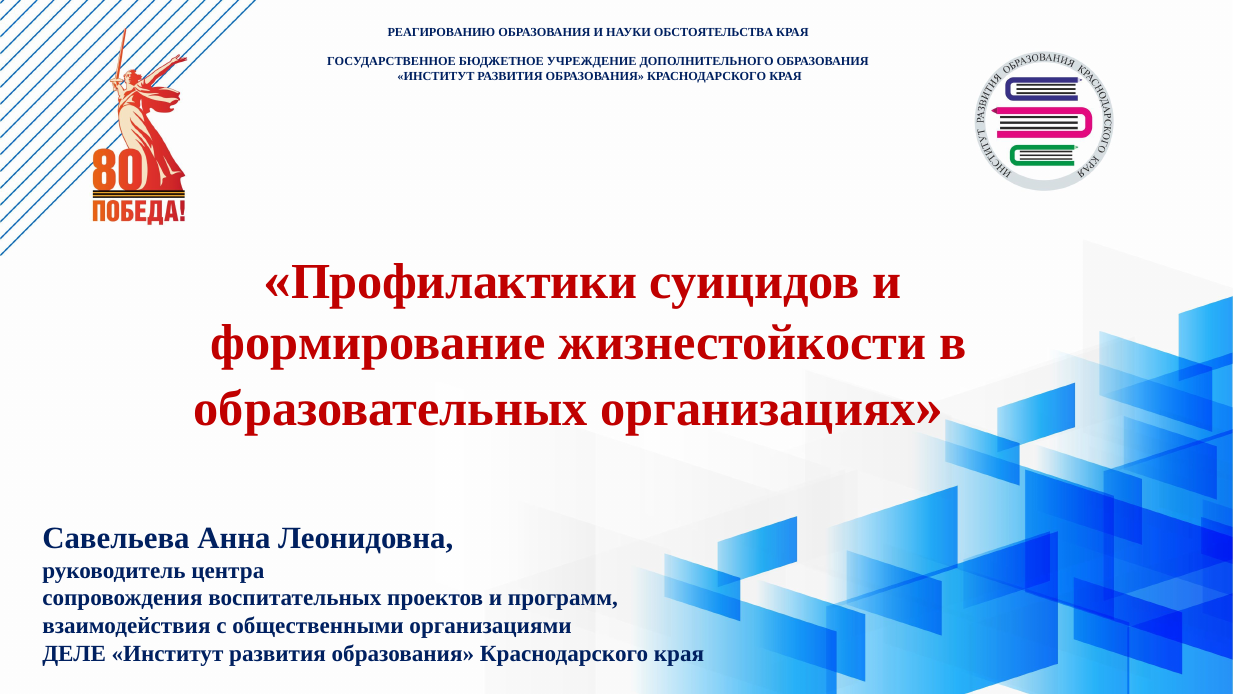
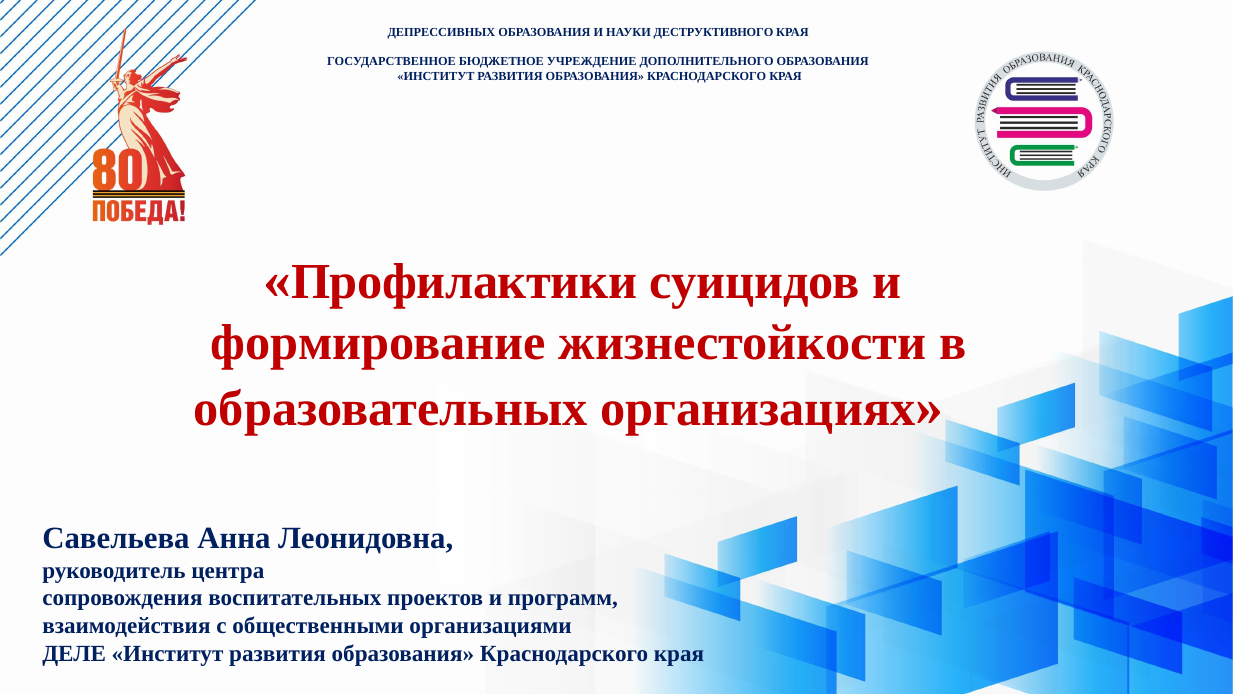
РЕАГИРОВАНИЮ: РЕАГИРОВАНИЮ -> ДЕПРЕССИВНЫХ (441, 32)
ОБСТОЯТЕЛЬСТВА: ОБСТОЯТЕЛЬСТВА -> ДЕСТРУКТИВНОГО (714, 32)
